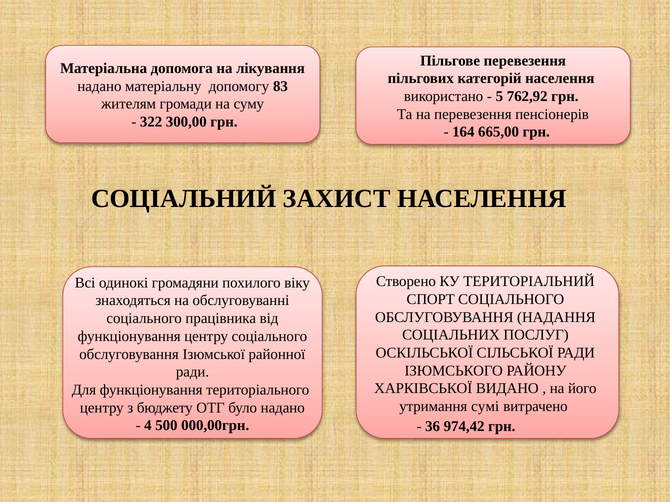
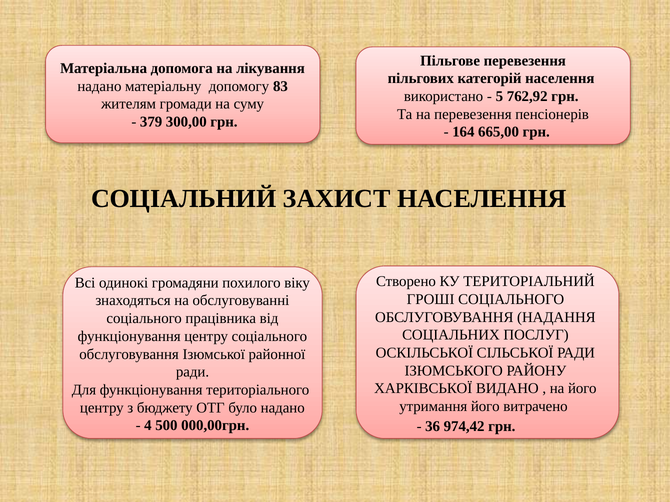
322: 322 -> 379 (151, 122)
СПОРТ: СПОРТ -> ГРОШІ (431, 300)
утримання сумі: сумі -> його (485, 407)
